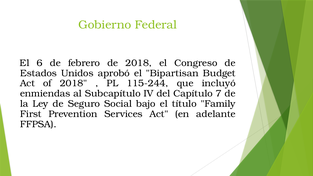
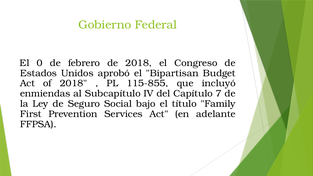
6: 6 -> 0 (40, 63)
115-244: 115-244 -> 115-855 (148, 83)
